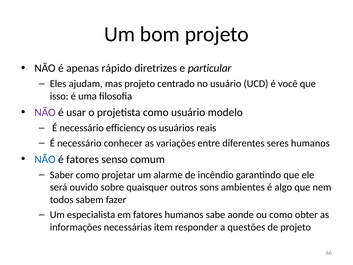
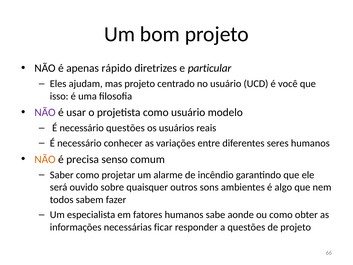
necessário efficiency: efficiency -> questões (125, 128)
NÃO colour: blue -> orange (45, 159)
é fatores: fatores -> precisa (83, 159)
item: item -> ficar (163, 227)
